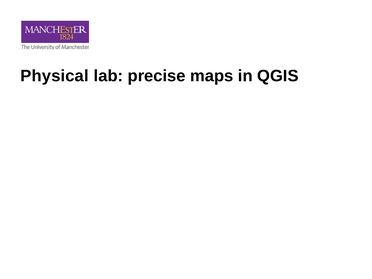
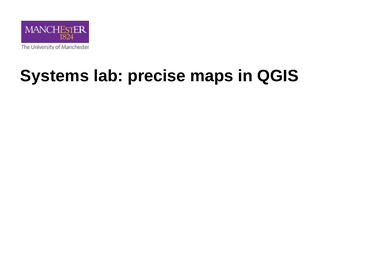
Physical: Physical -> Systems (55, 76)
